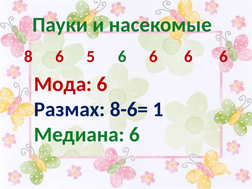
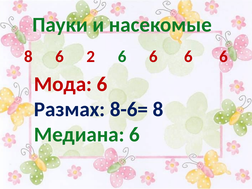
5: 5 -> 2 (91, 57)
8-6= 1: 1 -> 8 (158, 109)
